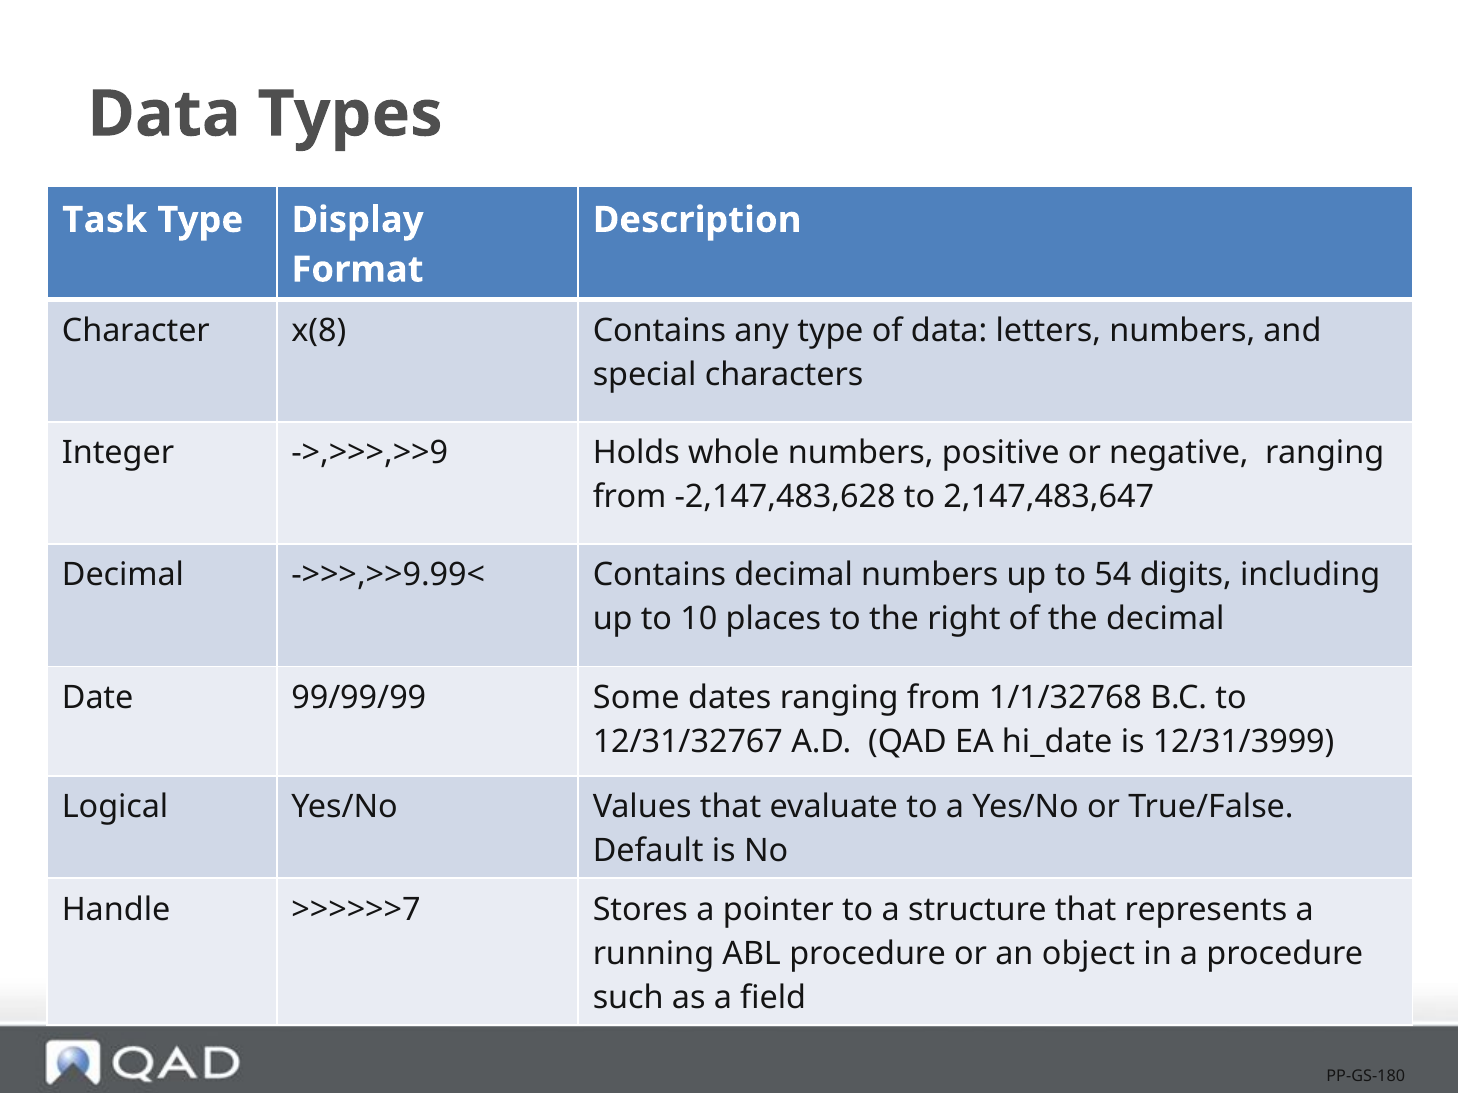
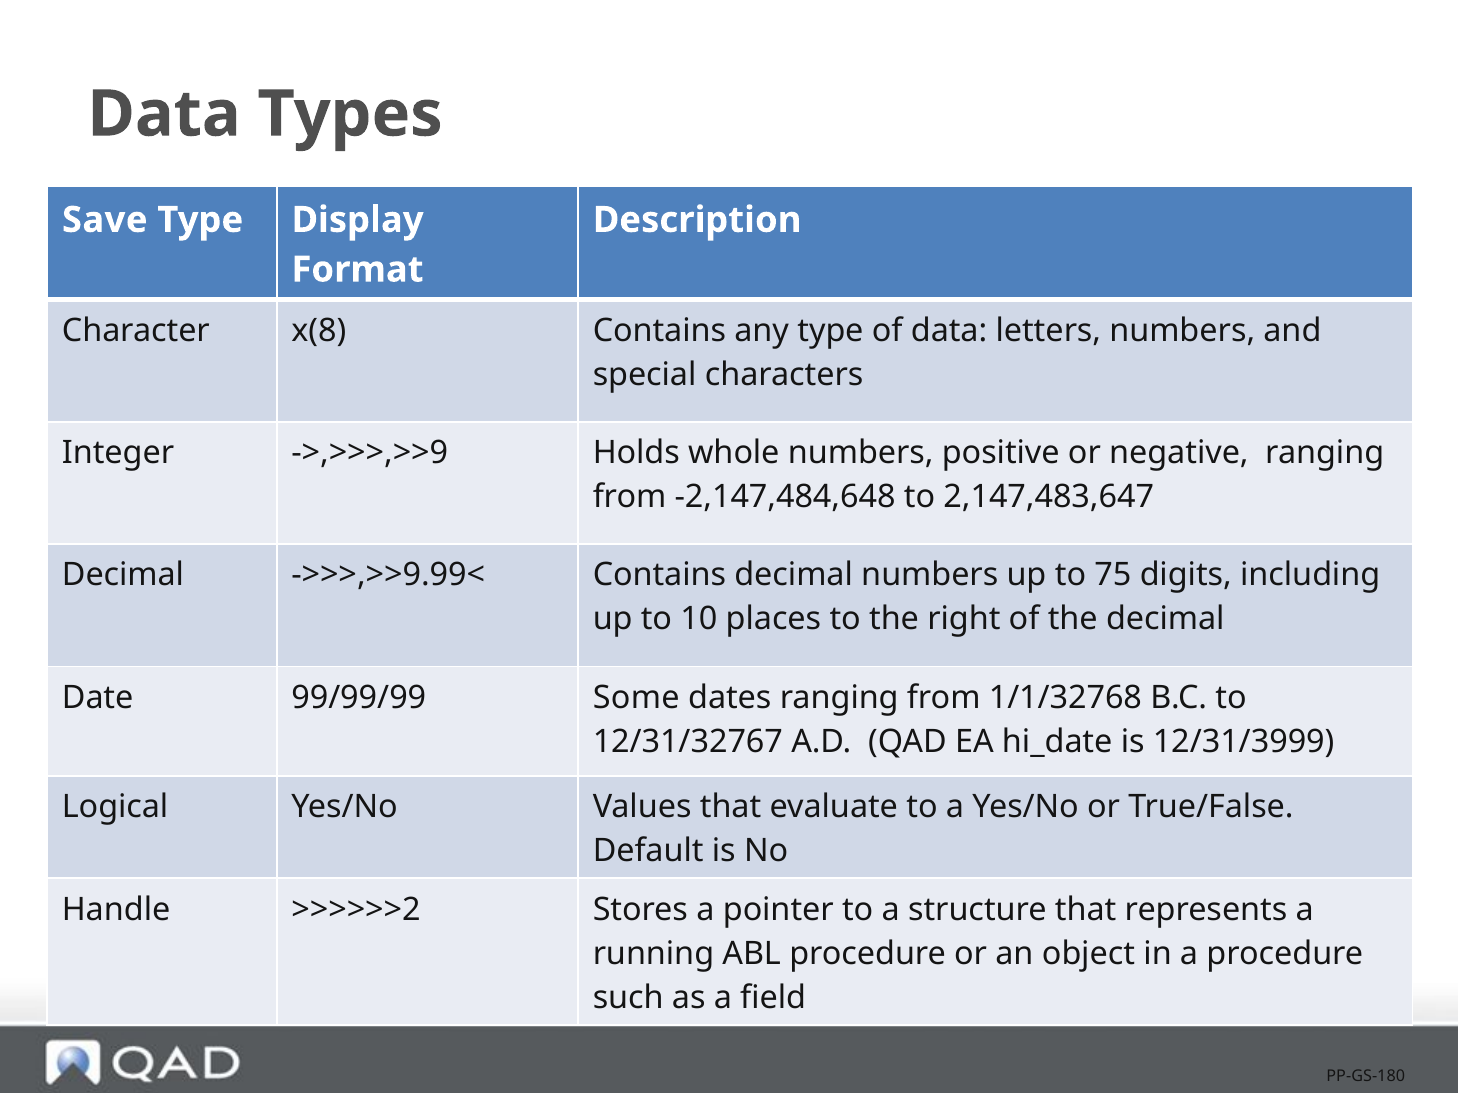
Task: Task -> Save (105, 220)
-2,147,483,628: -2,147,483,628 -> -2,147,484,648 (785, 497)
54: 54 -> 75 (1113, 576)
>>>>>>7: >>>>>>7 -> >>>>>>2 (356, 910)
